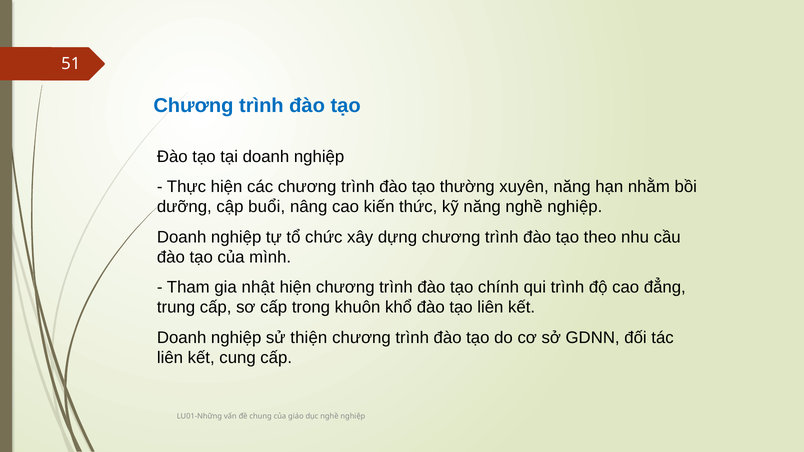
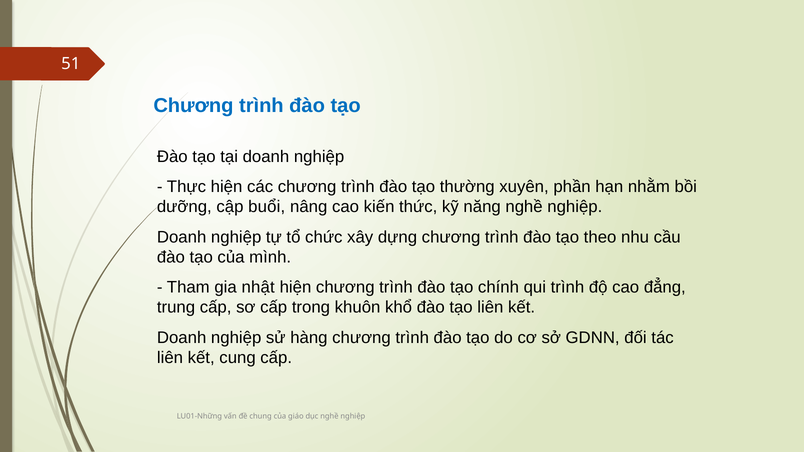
xuyên năng: năng -> phần (572, 187)
thiện: thiện -> hàng (309, 338)
